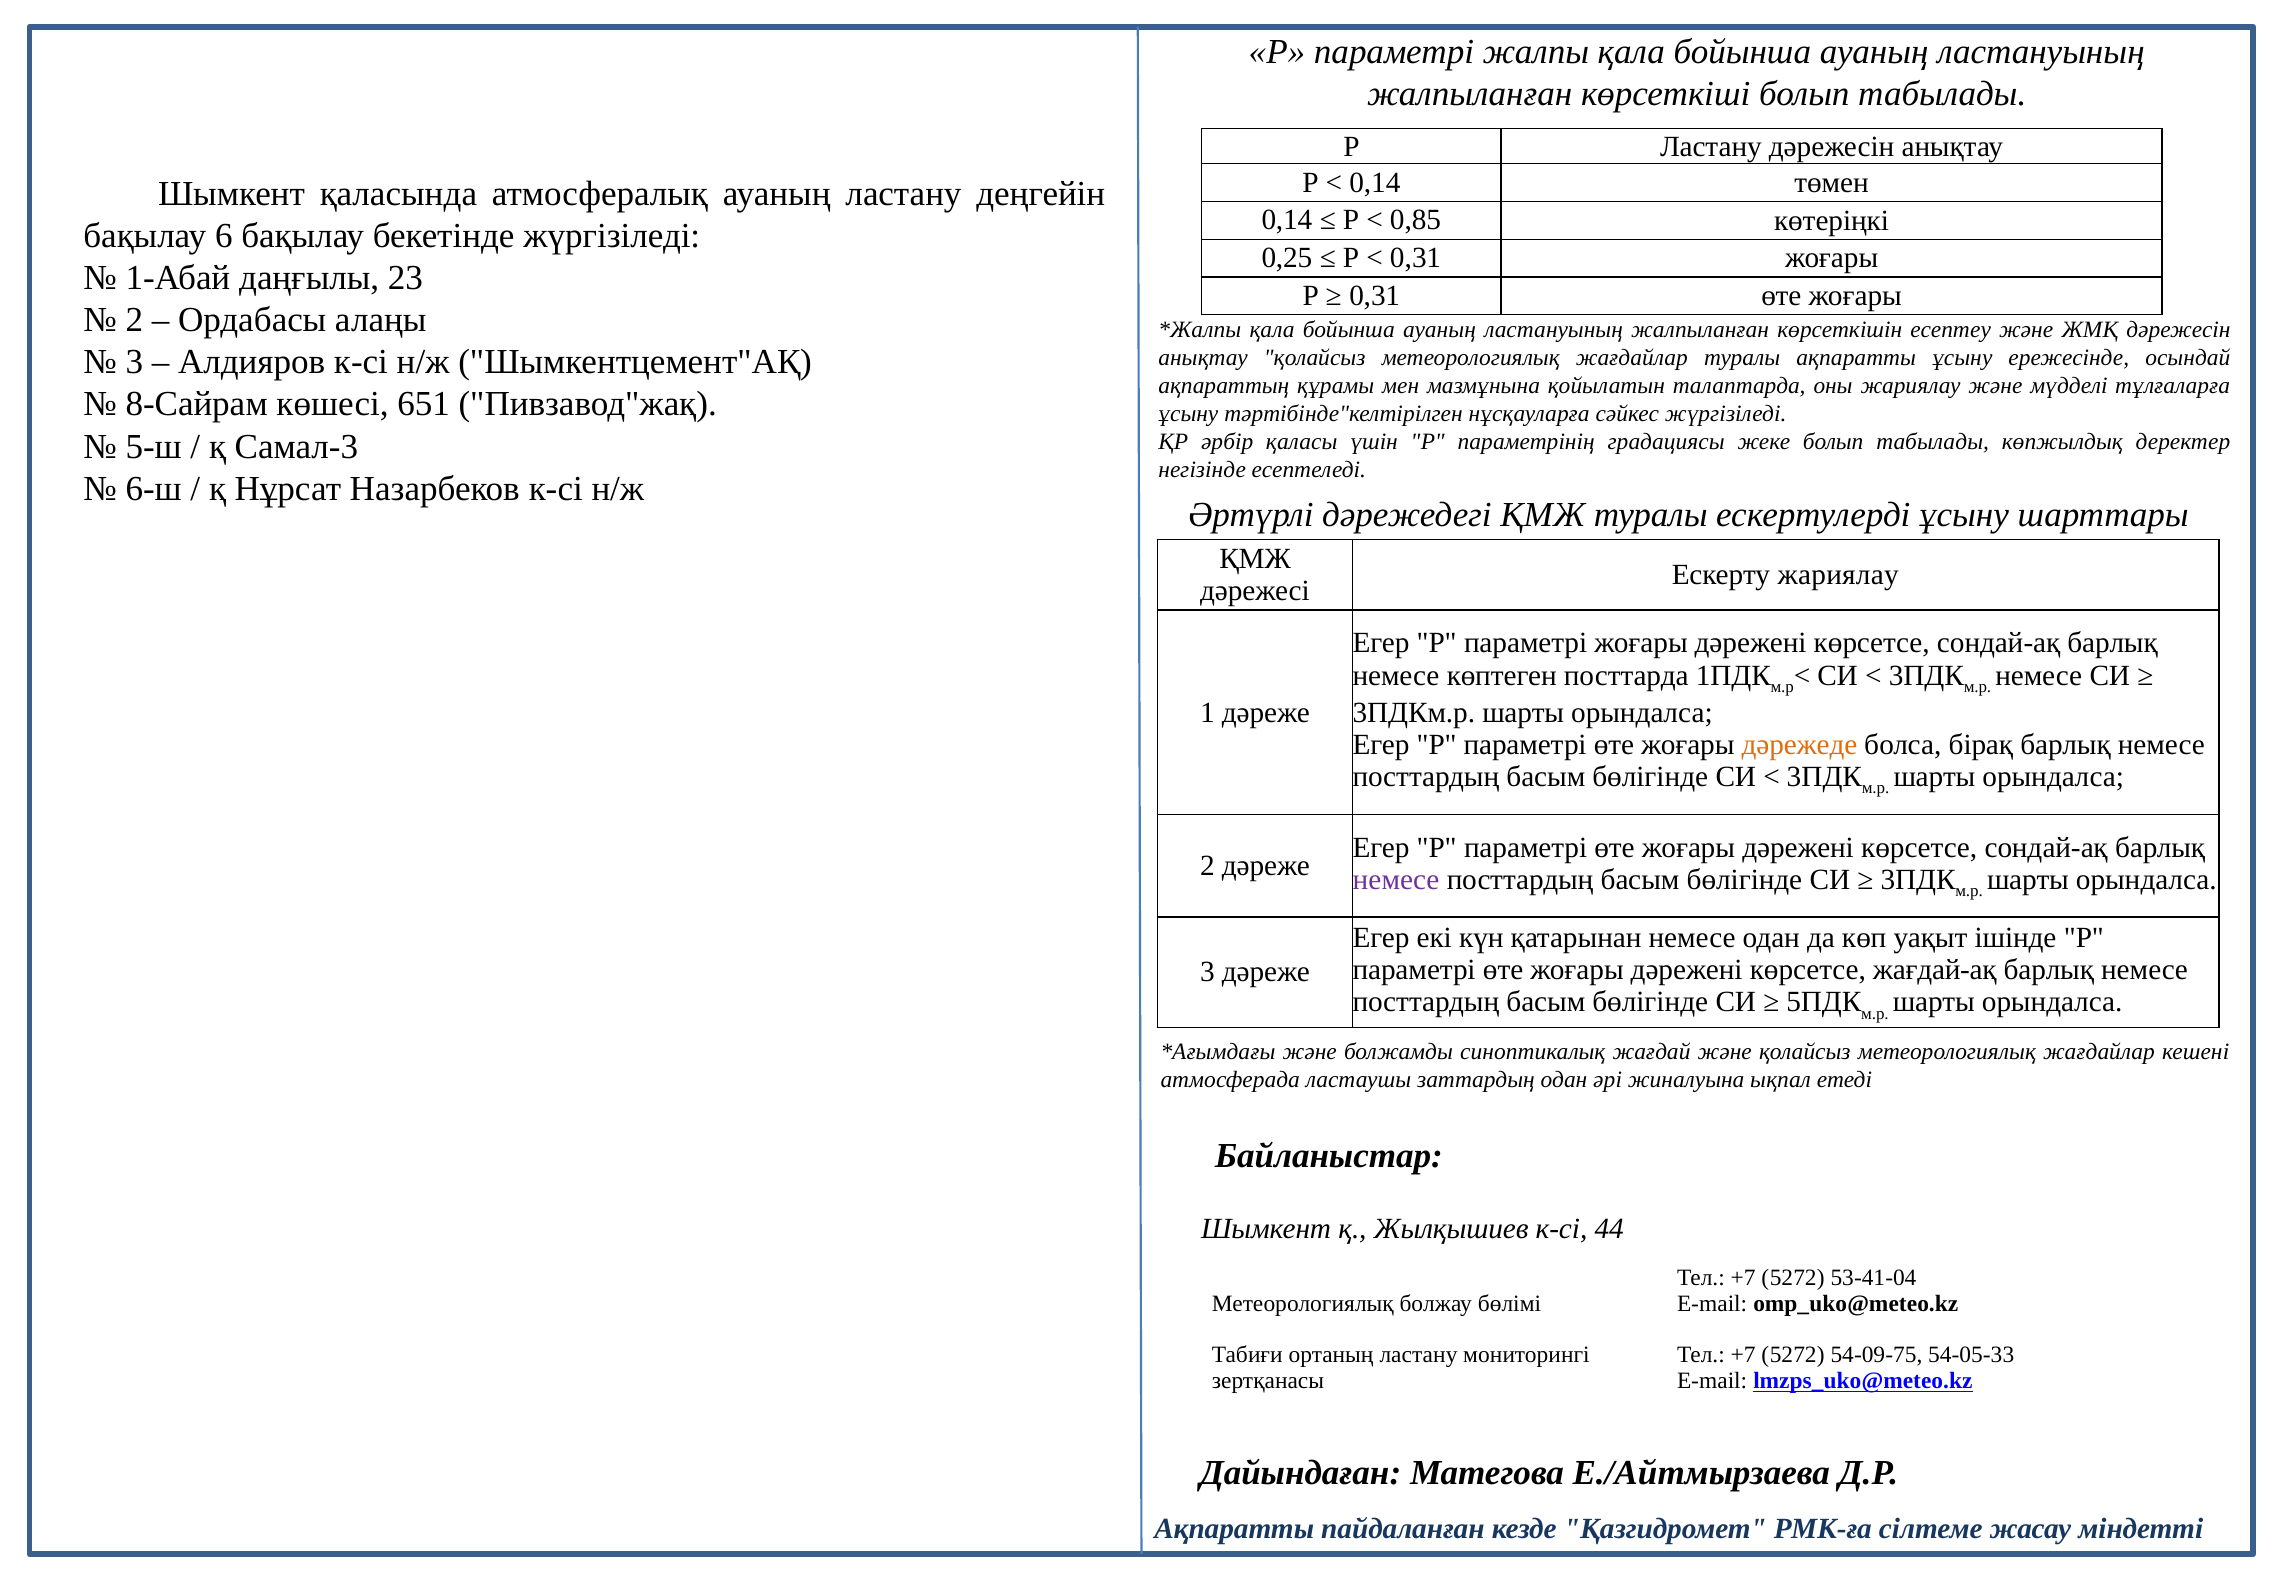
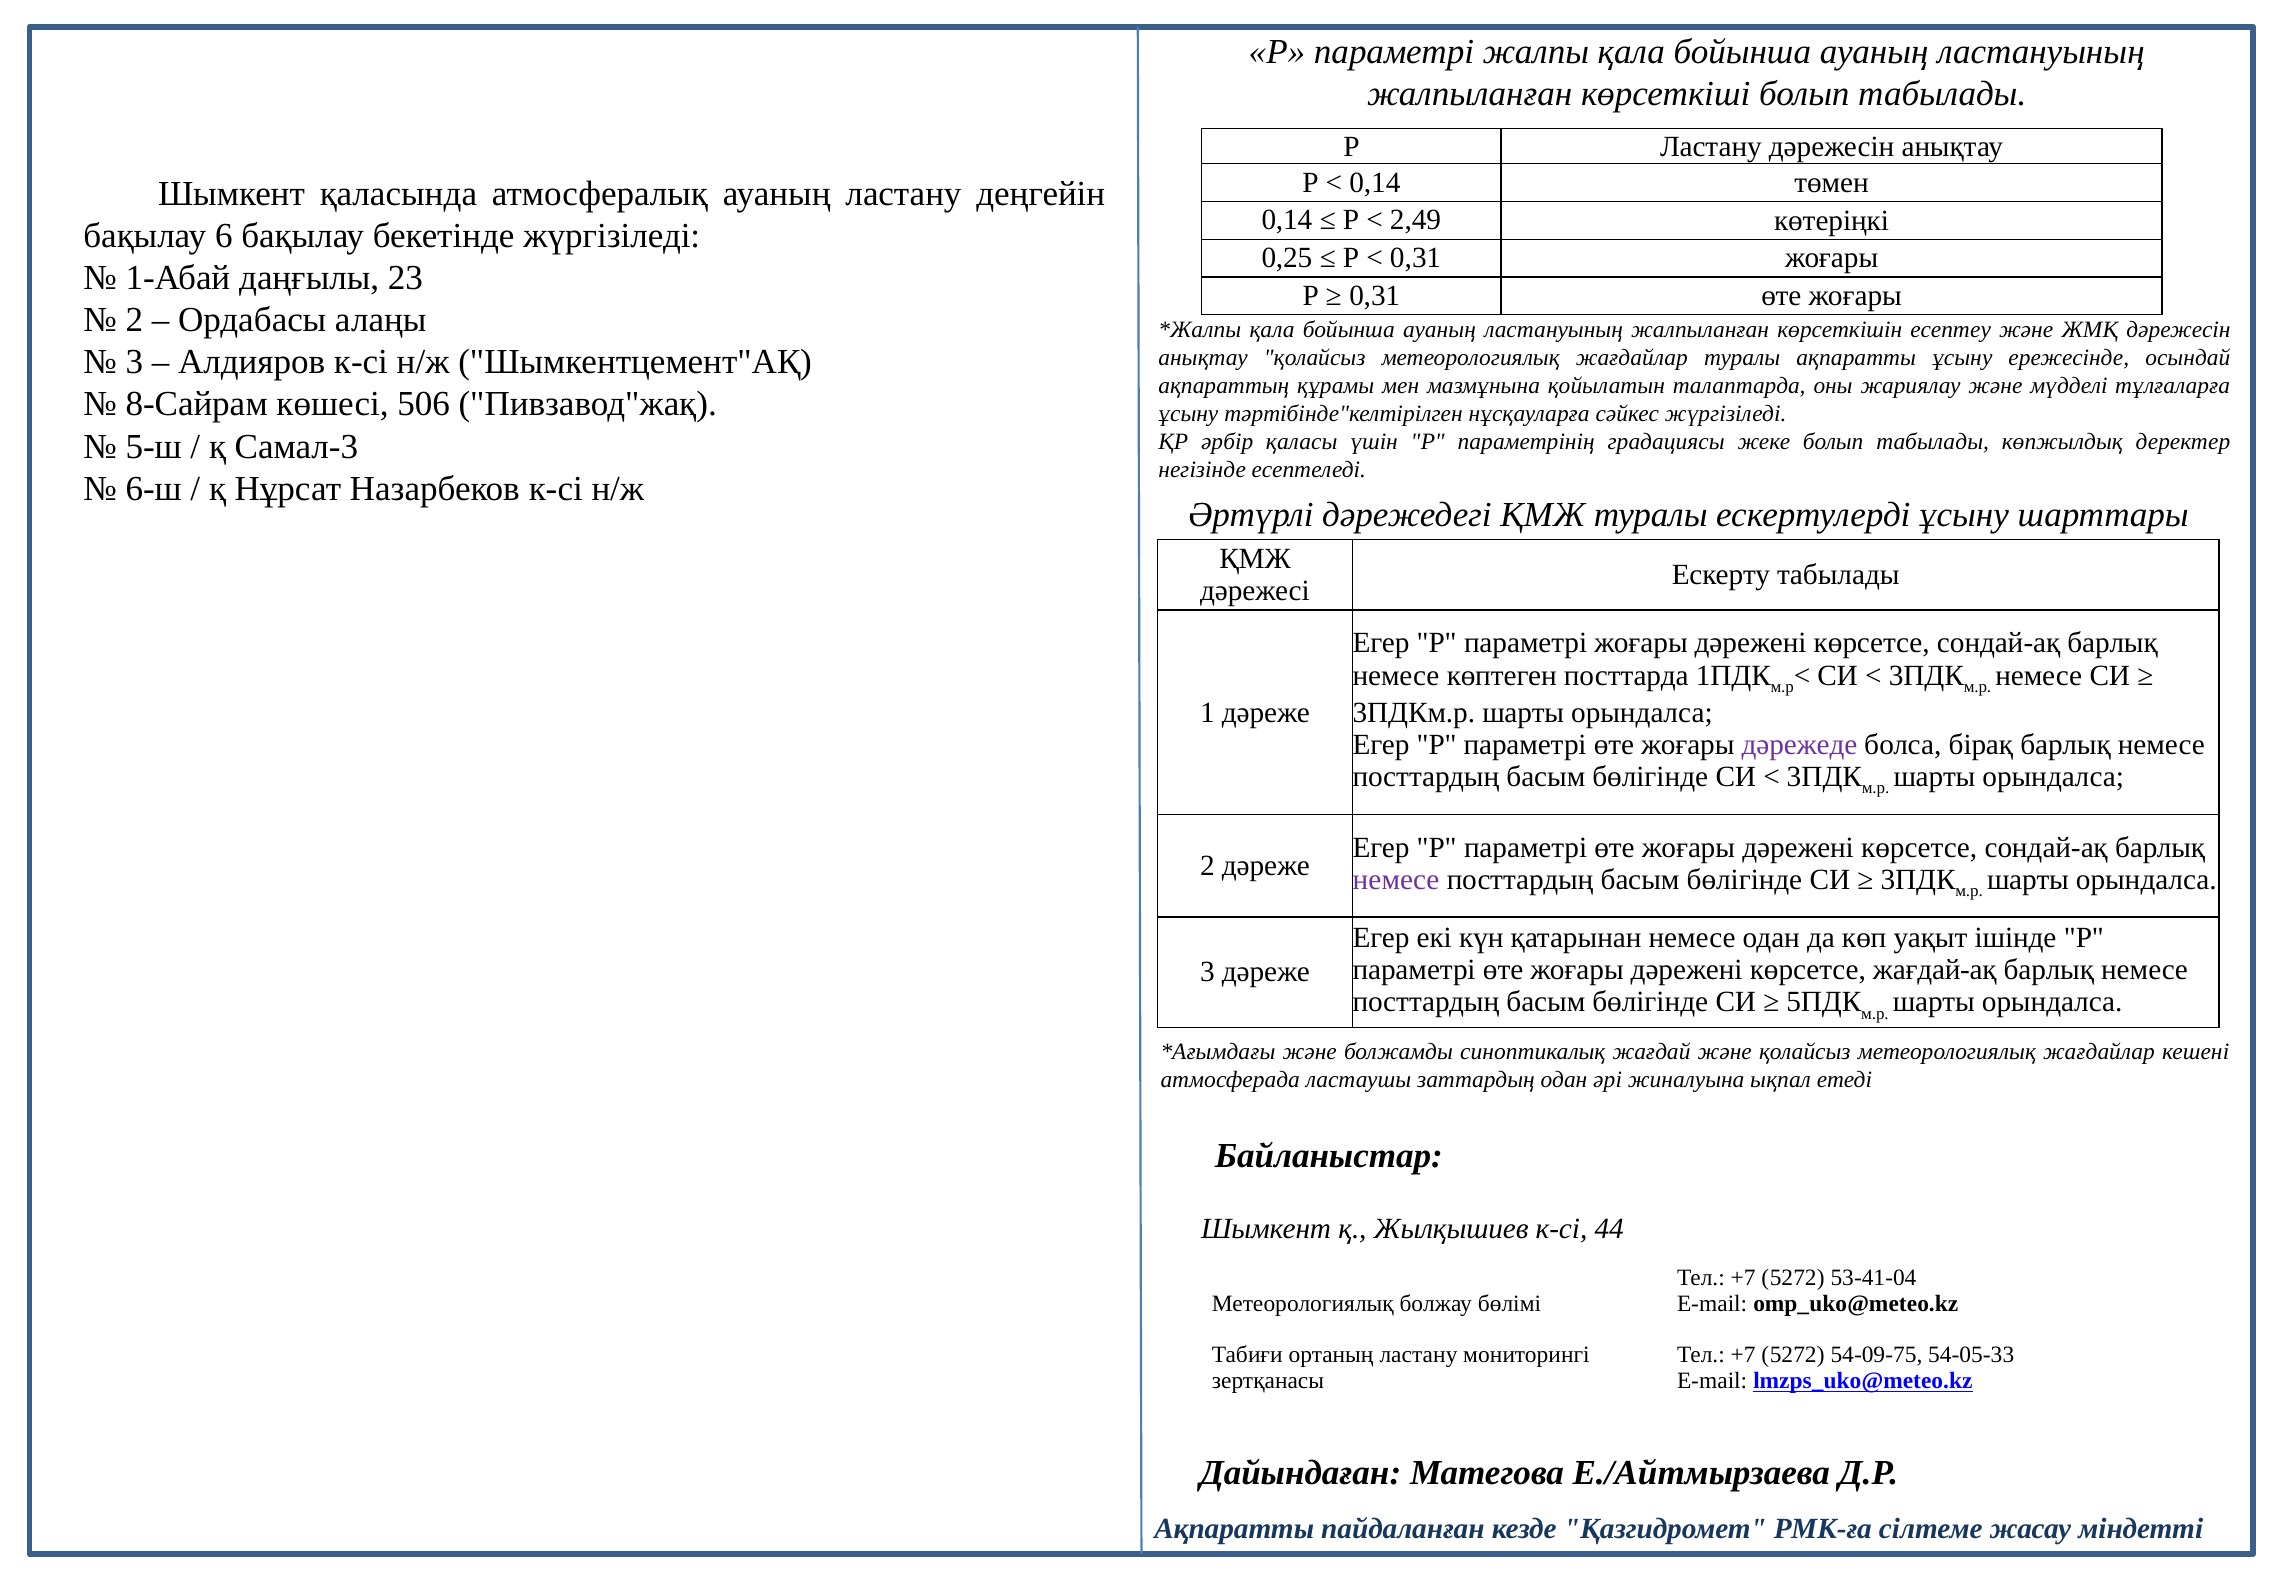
0,85: 0,85 -> 2,49 (1416, 220)
651: 651 -> 506 (424, 404)
Ескерту жариялау: жариялау -> табылады (1838, 575)
дәрежеде colour: orange -> purple (1799, 744)
